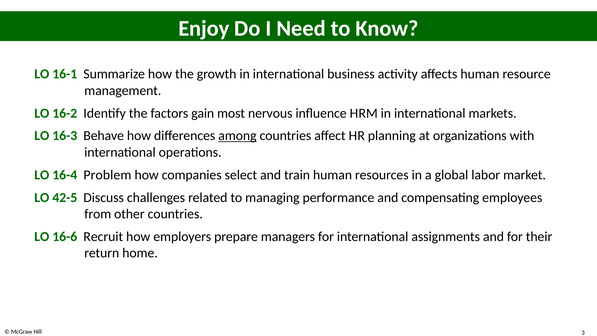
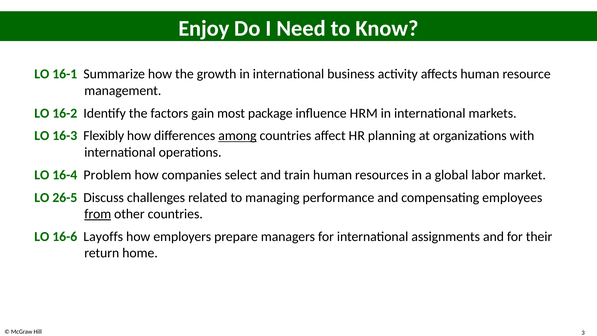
nervous: nervous -> package (270, 113)
Behave: Behave -> Flexibly (104, 136)
42-5: 42-5 -> 26-5 (65, 197)
from underline: none -> present (98, 214)
Recruit: Recruit -> Layoffs (103, 236)
